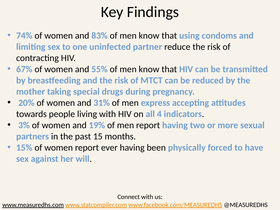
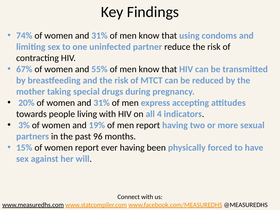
83%: 83% -> 31% (100, 36)
15: 15 -> 96 (98, 136)
